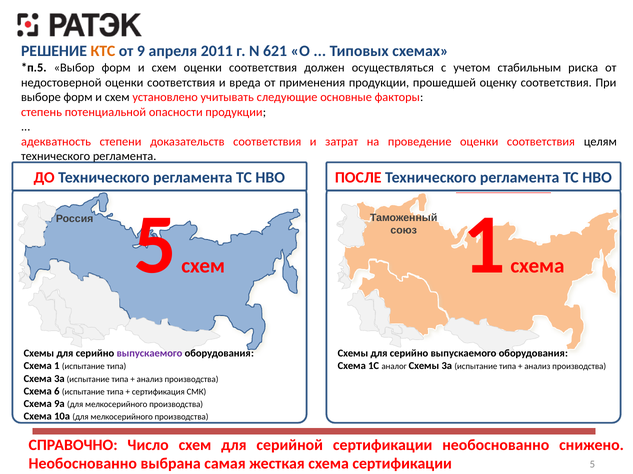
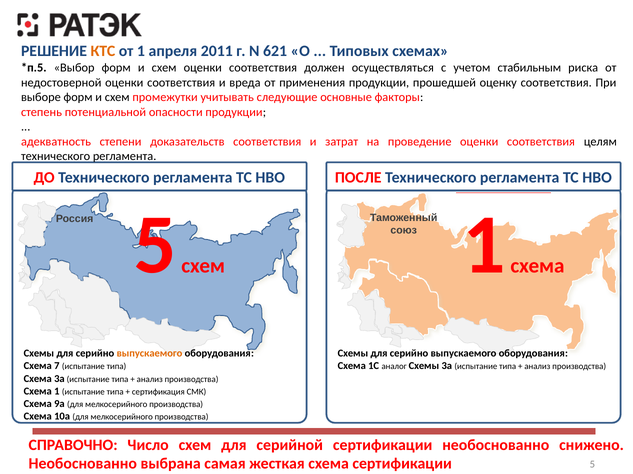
от 9: 9 -> 1 (141, 51)
установлено: установлено -> промежутки (165, 98)
выпускаемого colour: purple -> orange (149, 354)
Схема 1: 1 -> 7 (57, 367)
Схема 6: 6 -> 1 (57, 392)
